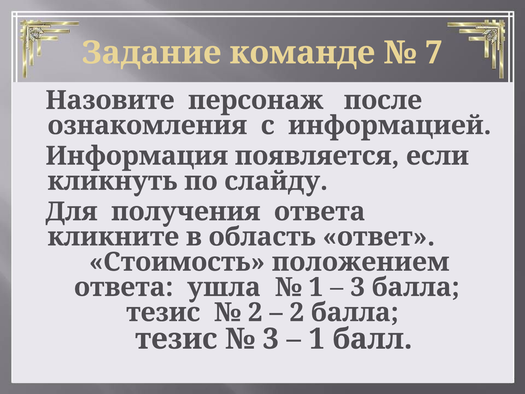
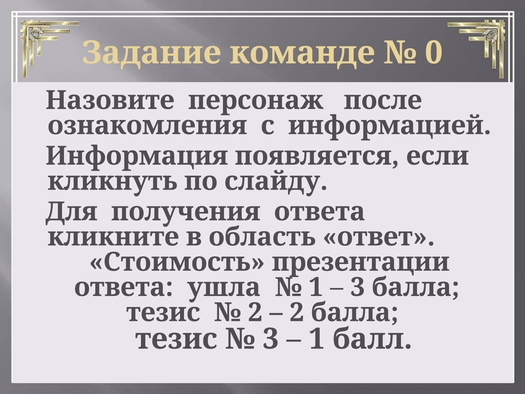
7: 7 -> 0 (434, 53)
положением: положением -> презентации (361, 262)
